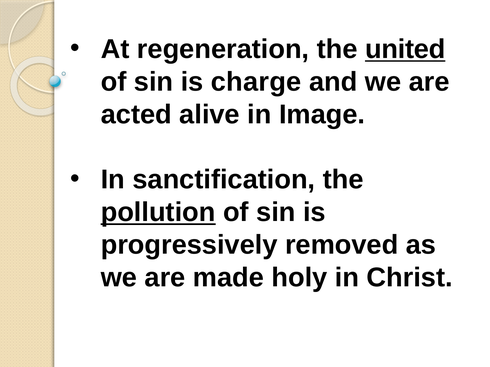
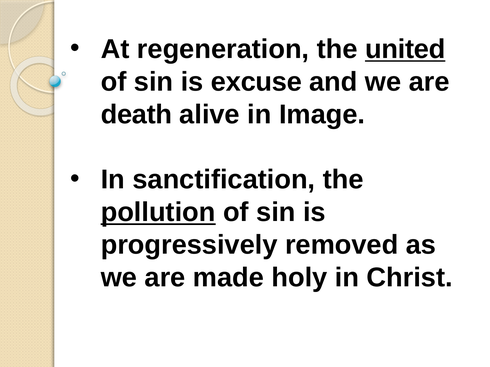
charge: charge -> excuse (256, 82)
acted: acted -> death (136, 115)
